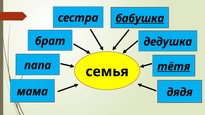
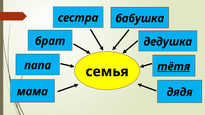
бабушка underline: present -> none (140, 18)
